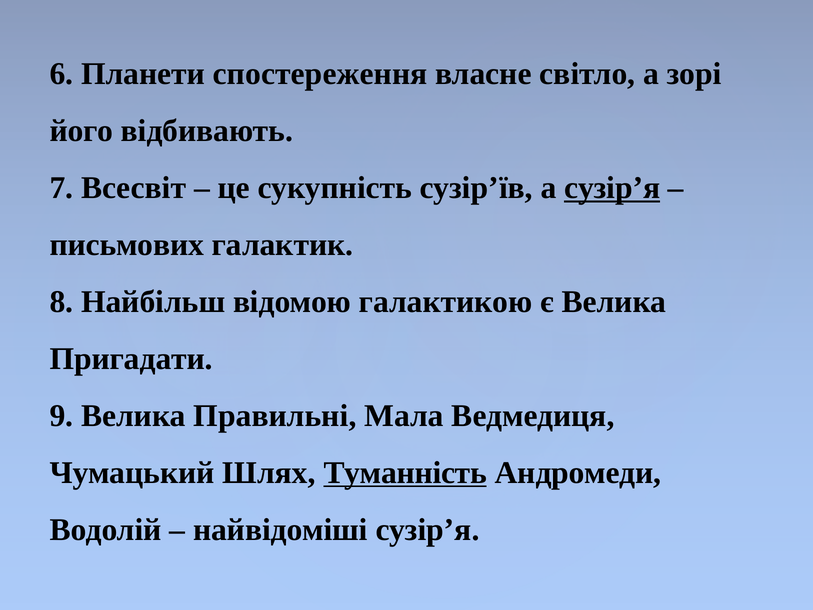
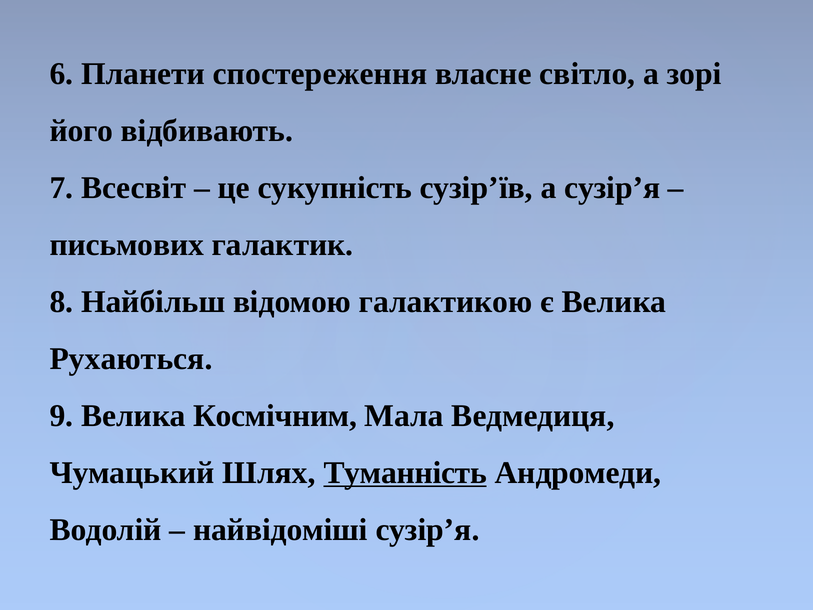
сузір’я underline: present -> none (612, 188)
Пригадати: Пригадати -> Рухаються (131, 359)
Правильні: Правильні -> Космічним (275, 415)
